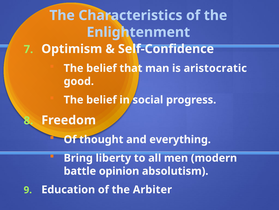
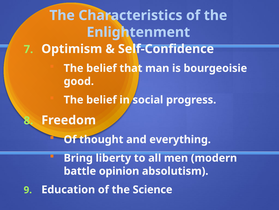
aristocratic: aristocratic -> bourgeoisie (215, 68)
Arbiter: Arbiter -> Science (152, 189)
